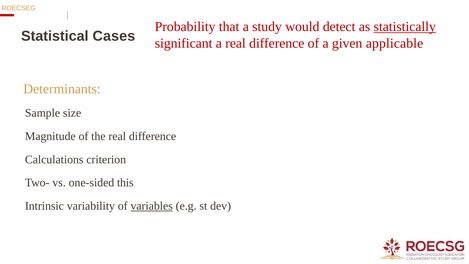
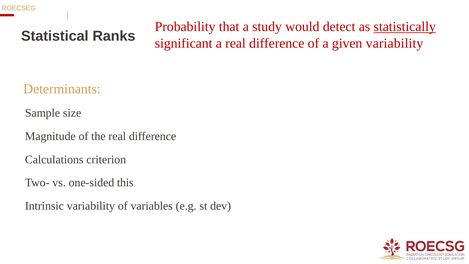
Cases: Cases -> Ranks (114, 36)
given applicable: applicable -> variability (395, 43)
variables underline: present -> none (152, 206)
